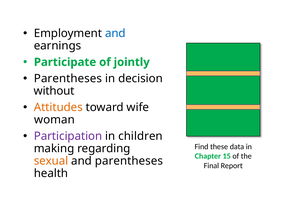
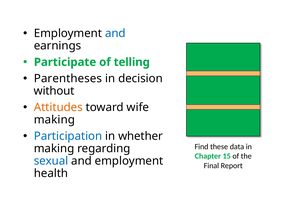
jointly: jointly -> telling (132, 62)
woman: woman -> making (54, 120)
Participation colour: purple -> blue (68, 136)
children: children -> whether (141, 136)
sexual colour: orange -> blue (51, 161)
and parentheses: parentheses -> employment (129, 161)
